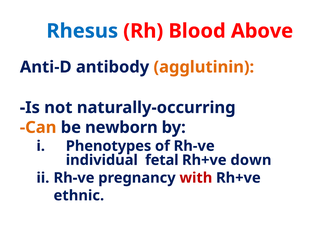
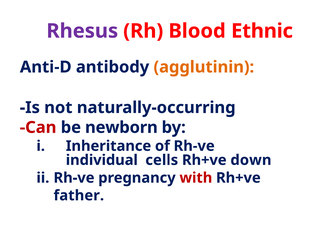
Rhesus colour: blue -> purple (82, 31)
Above: Above -> Ethnic (262, 31)
Can colour: orange -> red (38, 128)
Phenotypes: Phenotypes -> Inheritance (108, 146)
fetal: fetal -> cells (162, 160)
ethnic: ethnic -> father (79, 196)
